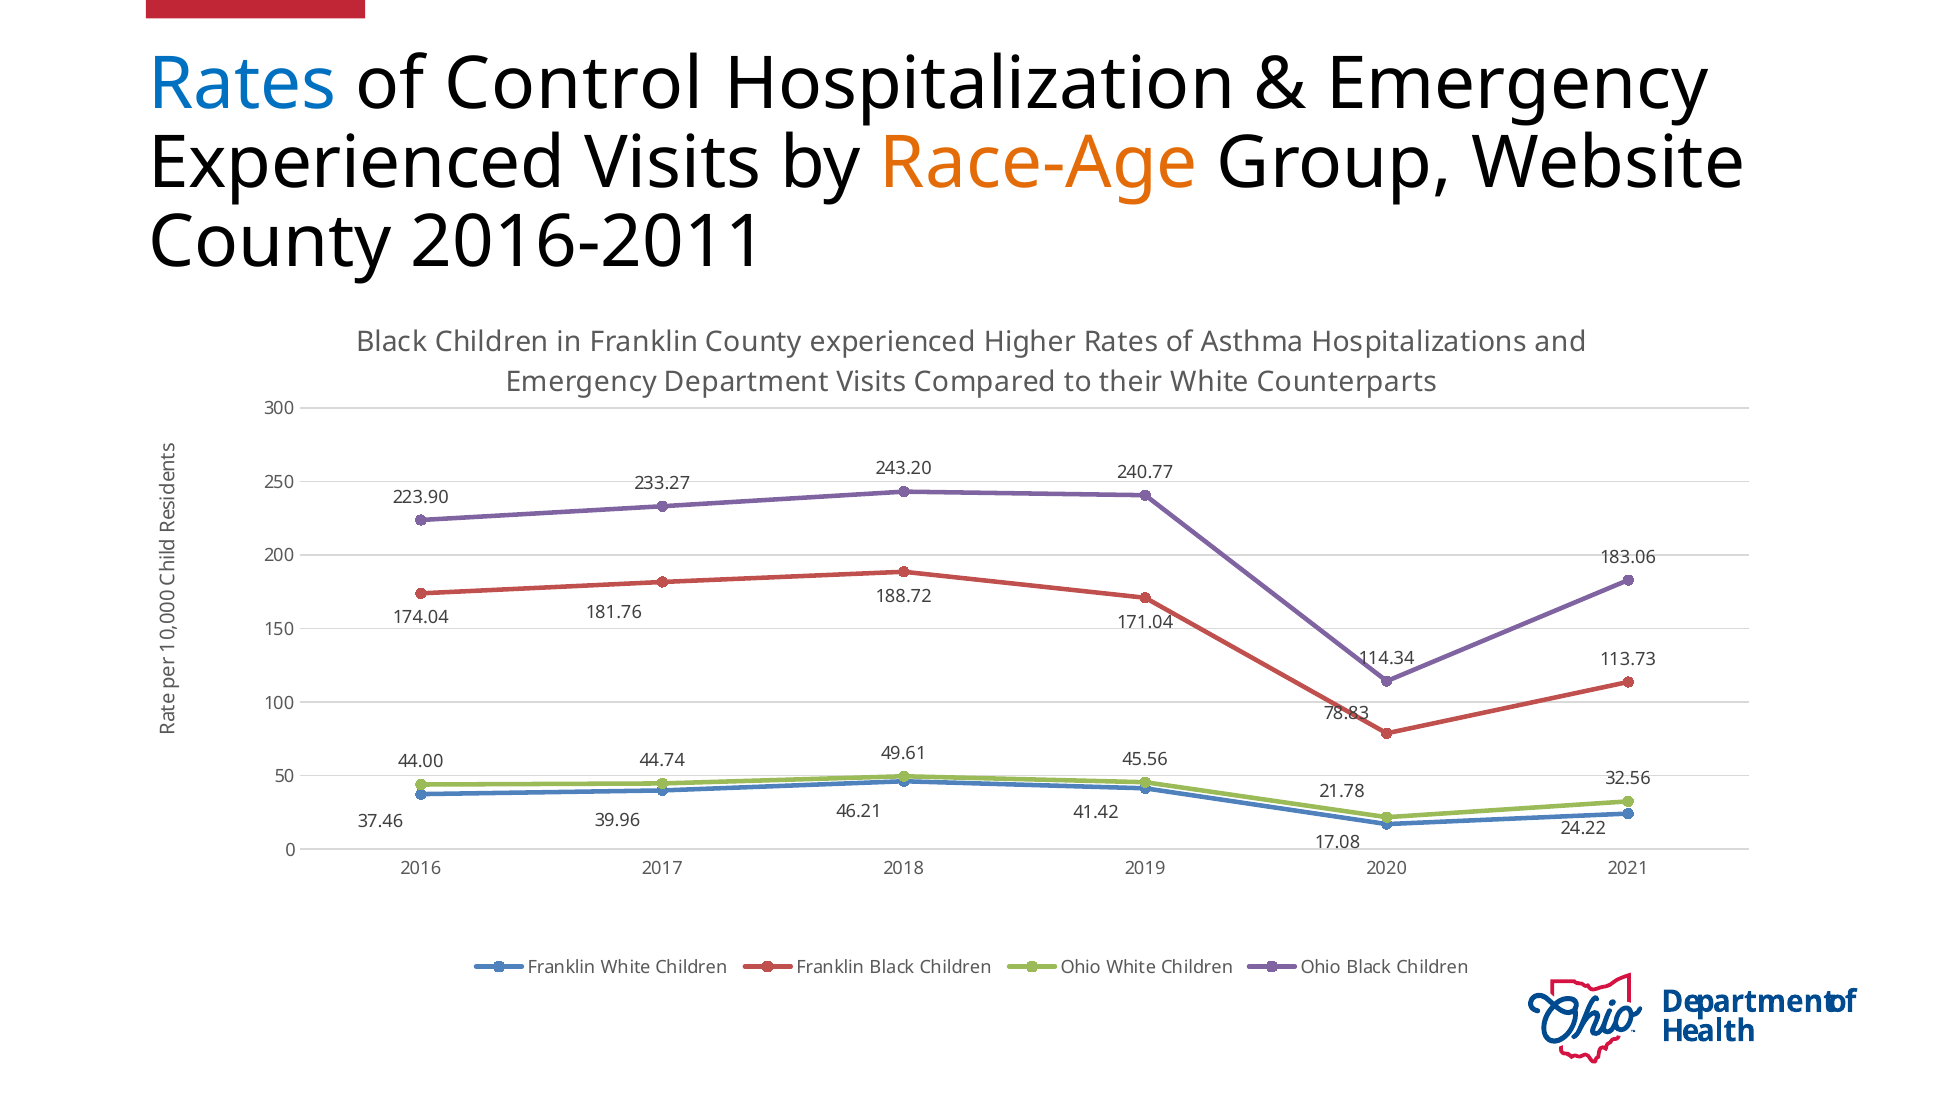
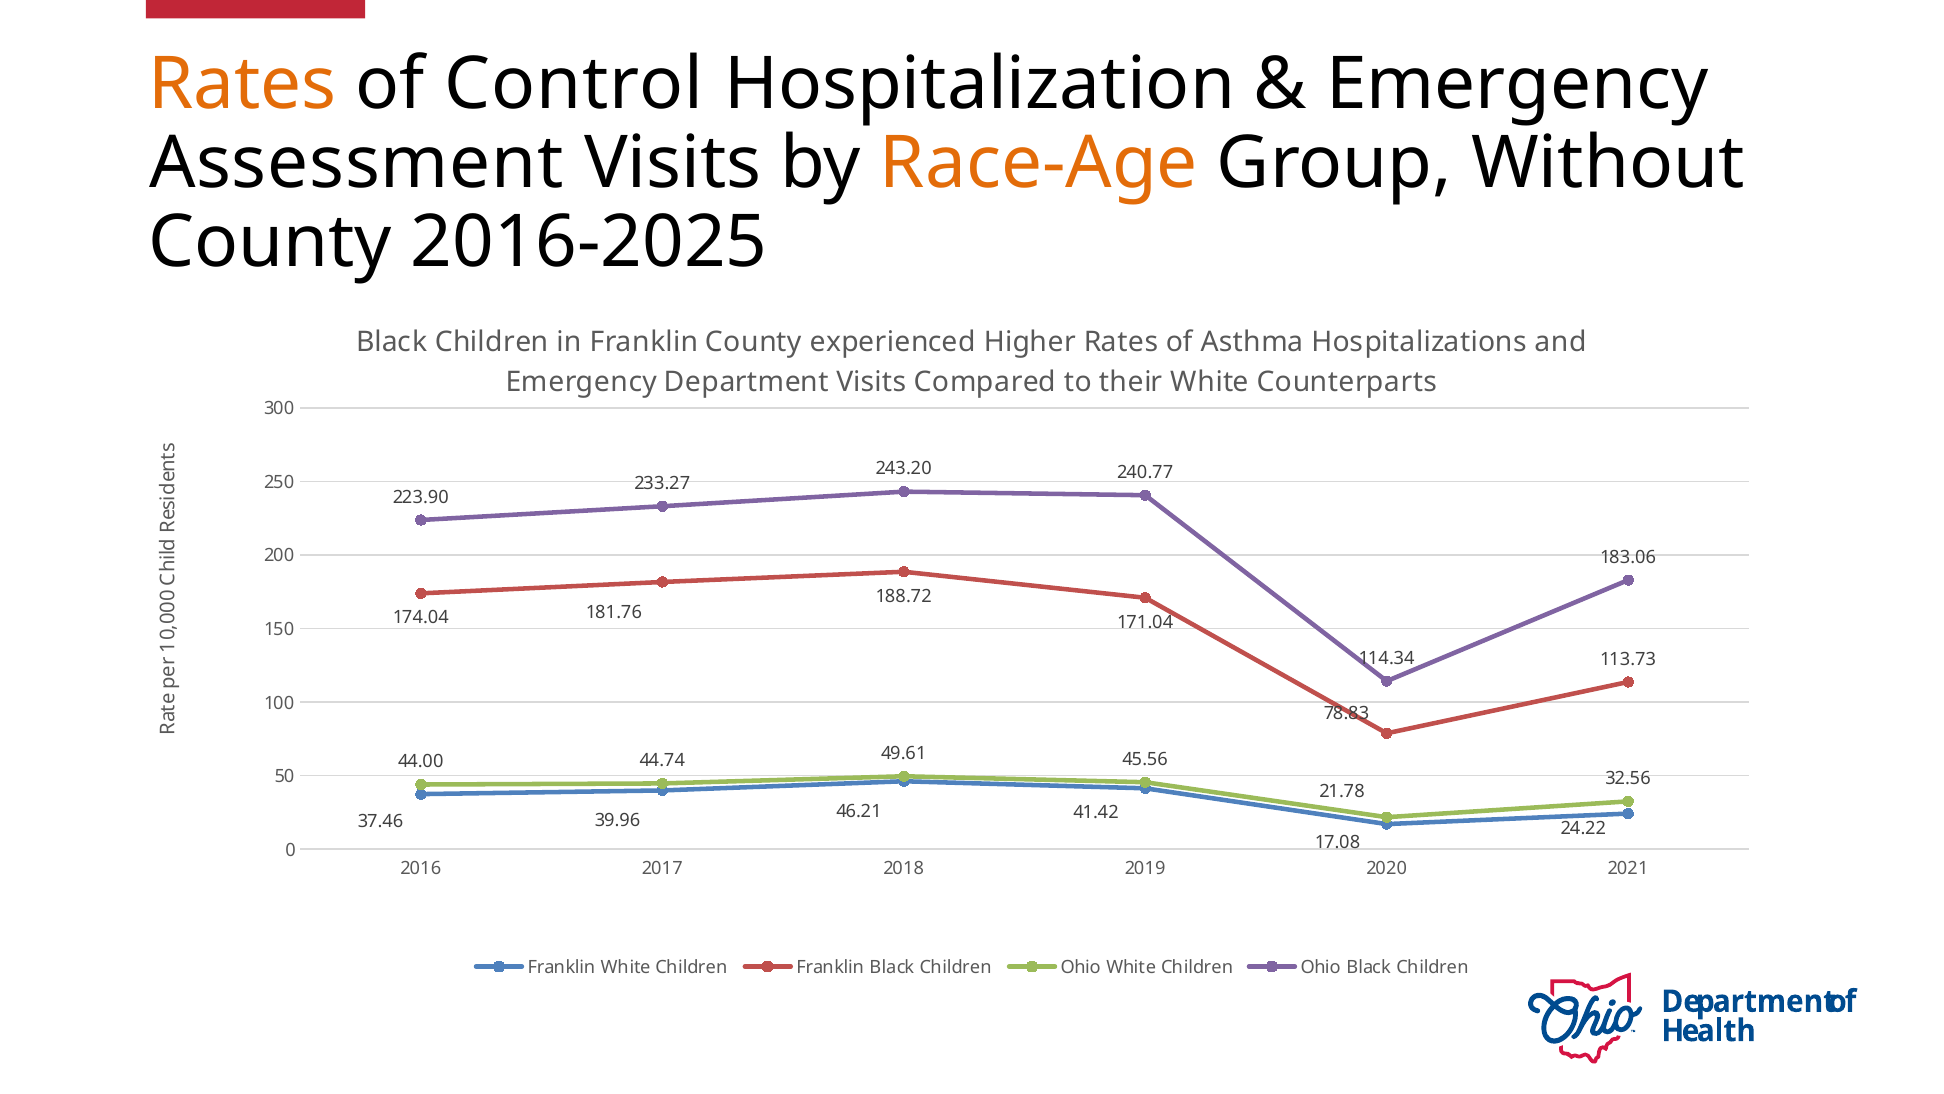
Rates colour: blue -> orange (242, 85)
Experienced: Experienced -> Assessment (356, 163)
Website: Website -> Without (1608, 163)
2016-2011: 2016-2011 -> 2016-2025 (589, 242)
